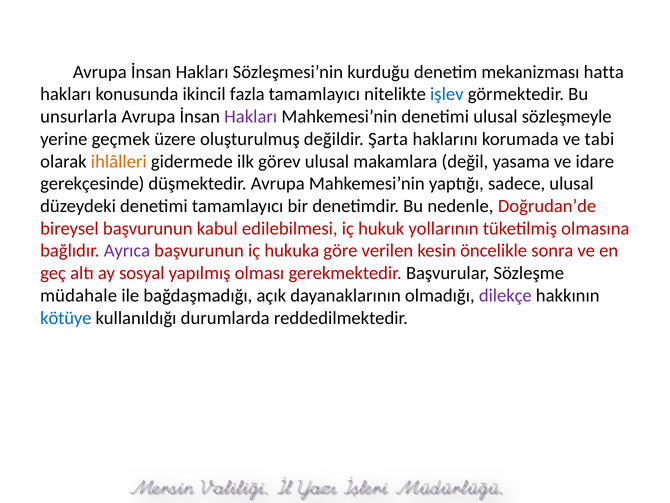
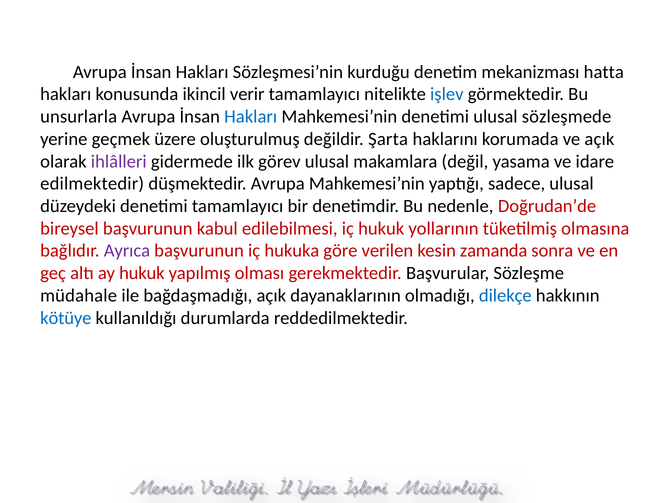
fazla: fazla -> verir (247, 94)
Hakları colour: purple -> blue (251, 117)
sözleşmeyle: sözleşmeyle -> sözleşmede (567, 117)
ve tabi: tabi -> açık (599, 139)
ihlâlleri colour: orange -> purple (119, 161)
gerekçesinde: gerekçesinde -> edilmektedir (92, 184)
öncelikle: öncelikle -> zamanda (494, 251)
ay sosyal: sosyal -> hukuk (142, 273)
dilekçe colour: purple -> blue (505, 295)
